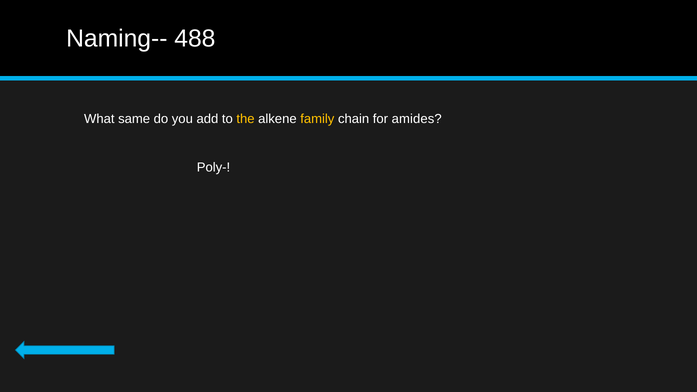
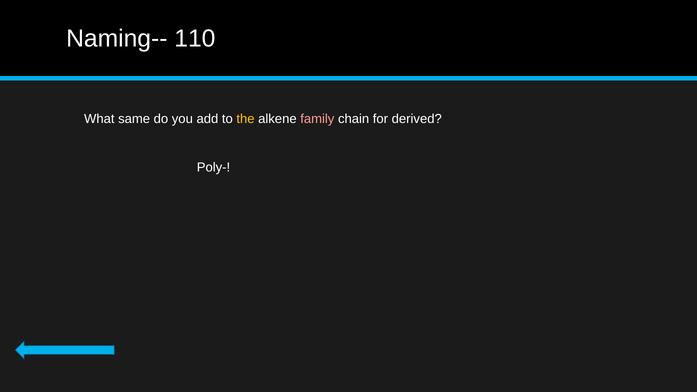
488: 488 -> 110 (195, 38)
family colour: yellow -> pink (317, 119)
amides: amides -> derived (417, 119)
